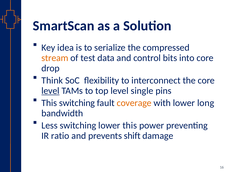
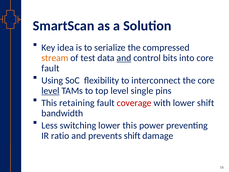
and underline: none -> present (124, 58)
drop: drop -> fault (50, 68)
Think: Think -> Using (52, 80)
This switching: switching -> retaining (77, 103)
coverage colour: orange -> red (134, 103)
lower long: long -> shift (206, 103)
